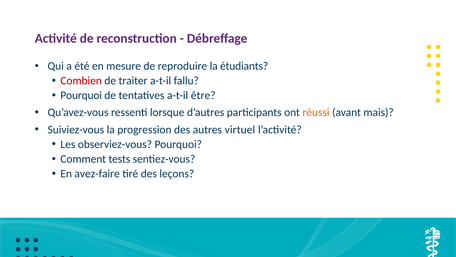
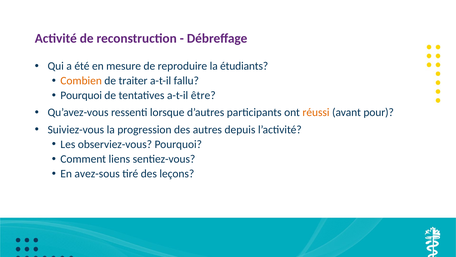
Combien colour: red -> orange (81, 81)
mais: mais -> pour (379, 112)
virtuel: virtuel -> depuis (240, 129)
tests: tests -> liens (119, 159)
avez-faire: avez-faire -> avez-sous (97, 173)
